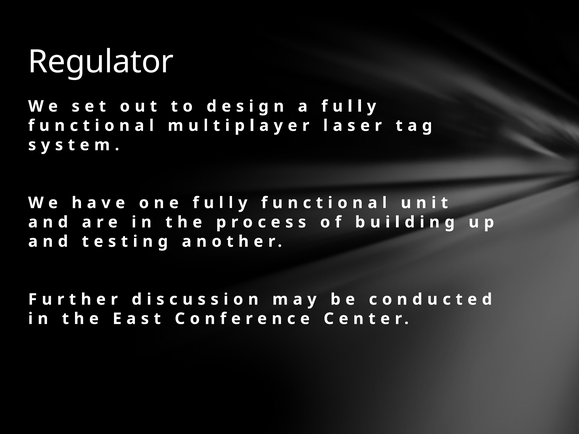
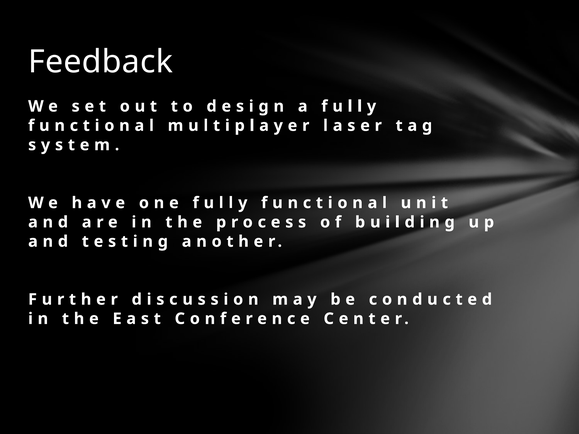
Regulator: Regulator -> Feedback (101, 62)
